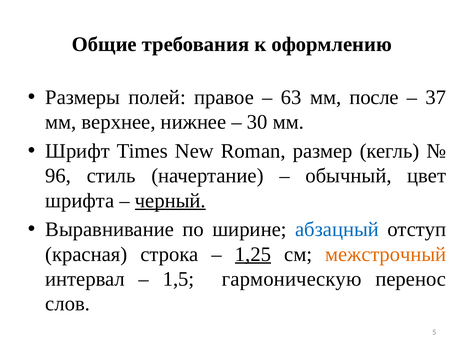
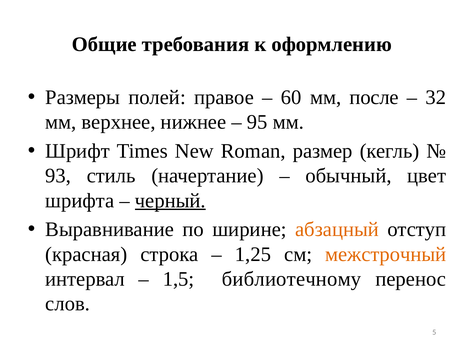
63: 63 -> 60 (291, 97)
37: 37 -> 32 (436, 97)
30: 30 -> 95 (257, 122)
96: 96 -> 93 (58, 176)
абзацный colour: blue -> orange (337, 229)
1,25 underline: present -> none (253, 254)
гармоническую: гармоническую -> библиотечному (292, 279)
